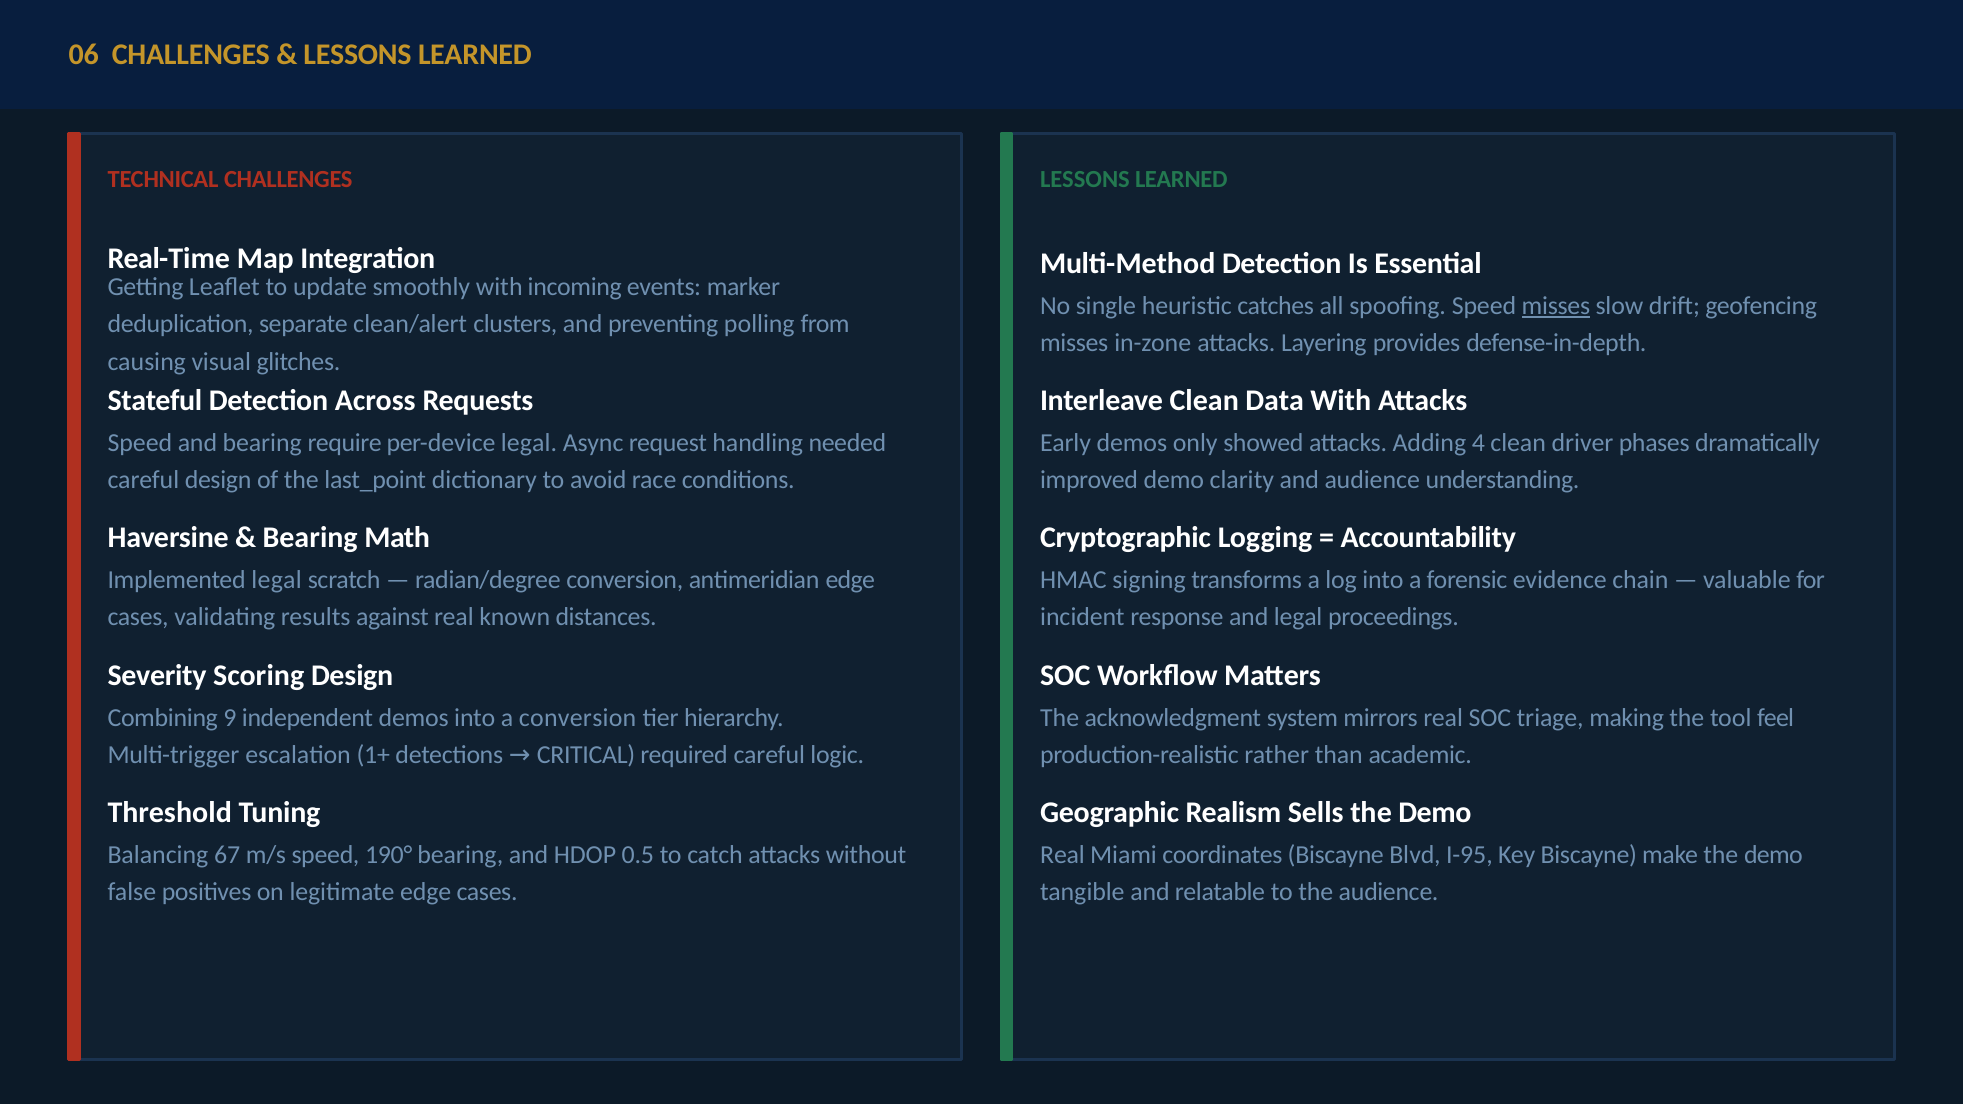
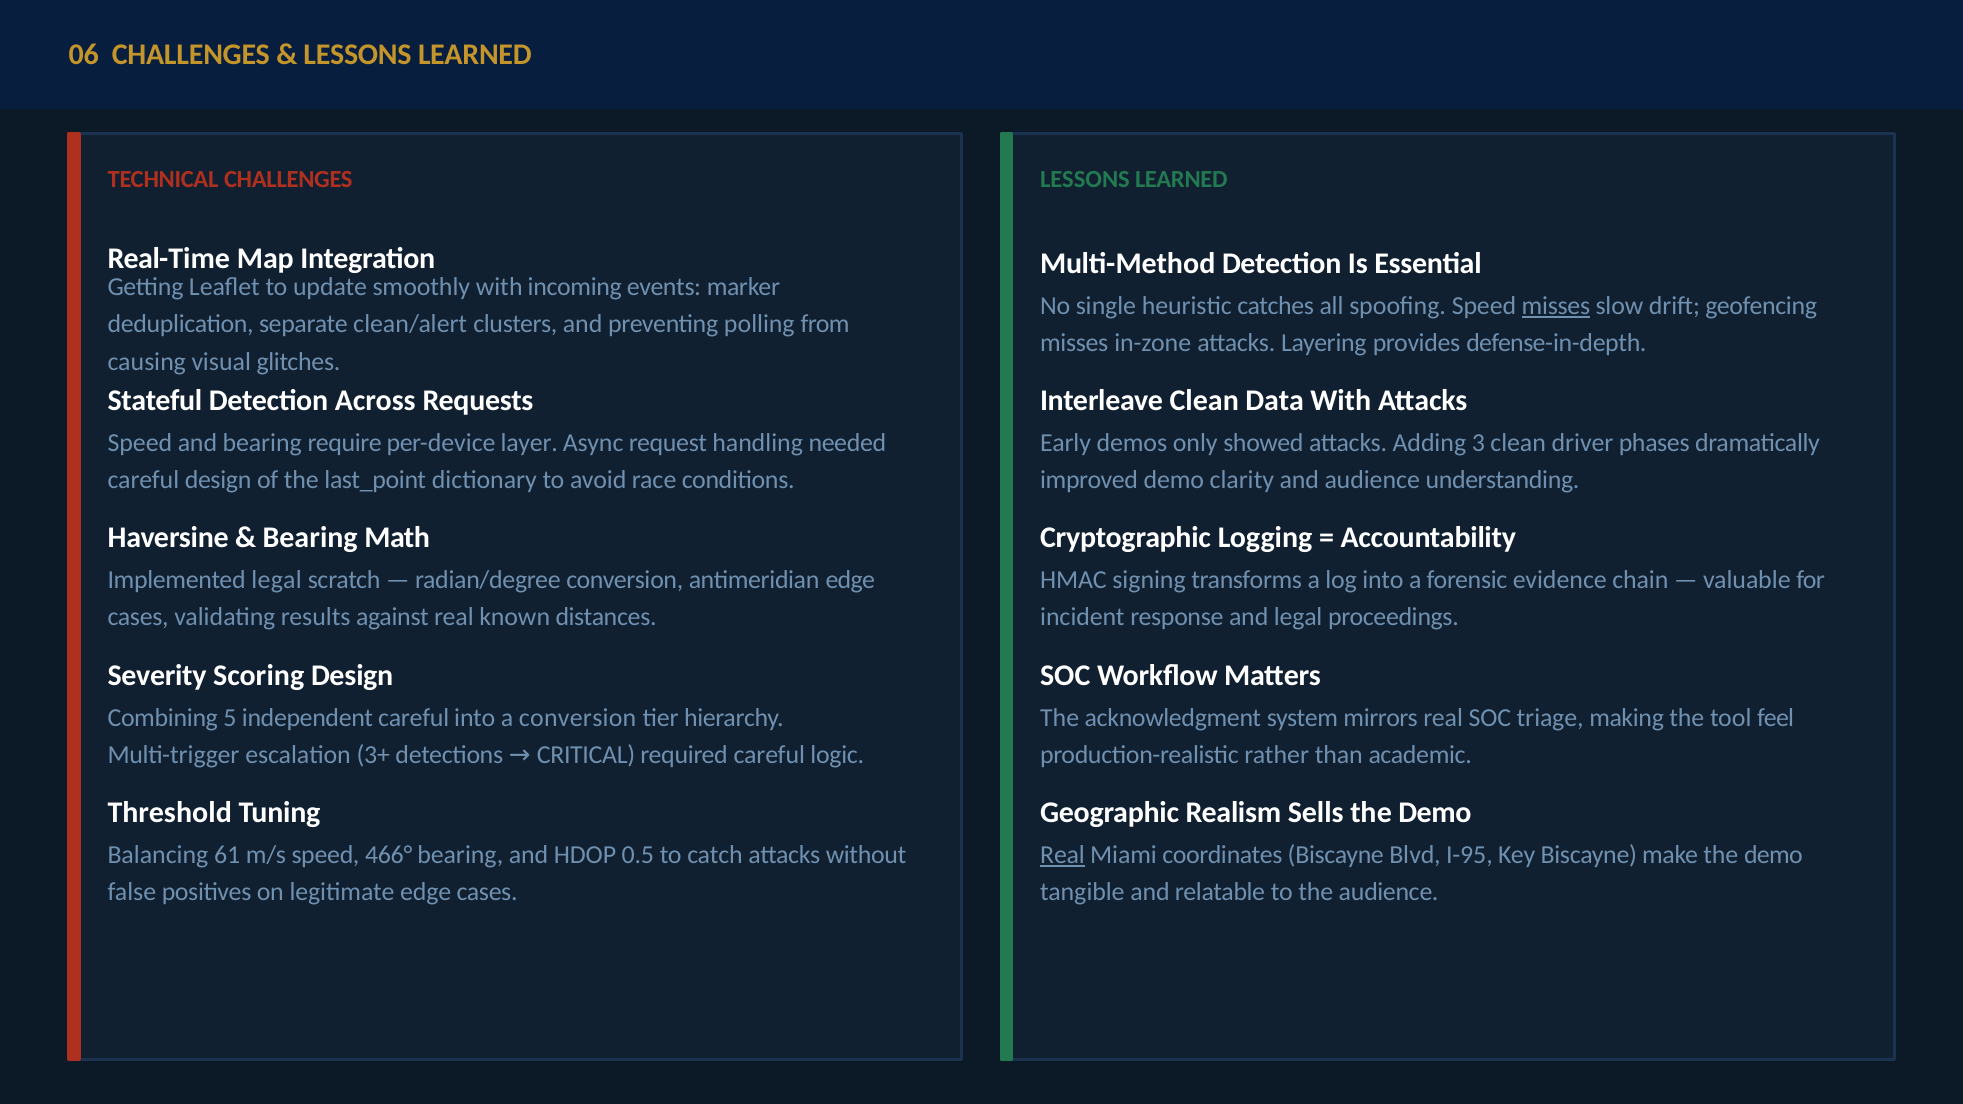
per-device legal: legal -> layer (529, 443)
4: 4 -> 3 (1478, 443)
9: 9 -> 5 (230, 718)
independent demos: demos -> careful (414, 718)
1+: 1+ -> 3+ (373, 755)
67: 67 -> 61 (227, 855)
190°: 190° -> 466° (389, 855)
Real underline: none -> present (1063, 855)
